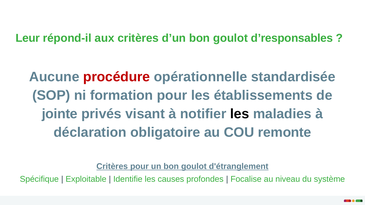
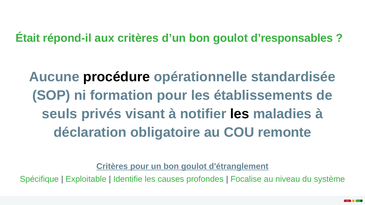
Leur: Leur -> Était (28, 38)
procédure colour: red -> black (117, 77)
jointe: jointe -> seuls (60, 114)
